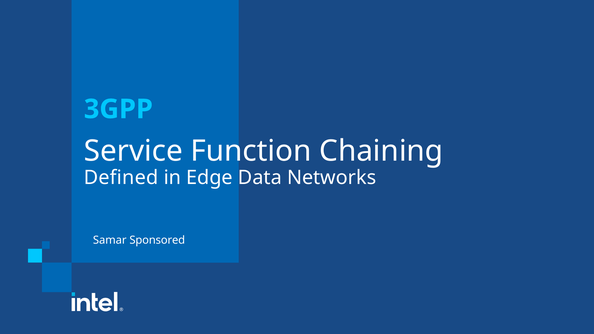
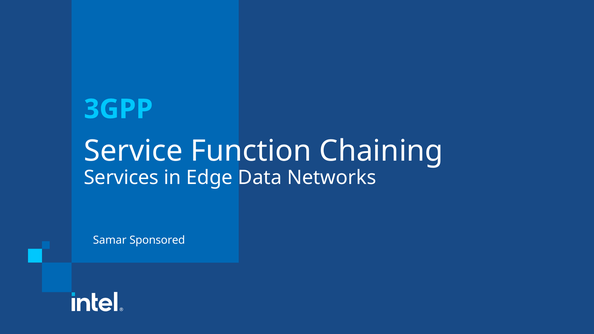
Defined: Defined -> Services (121, 178)
